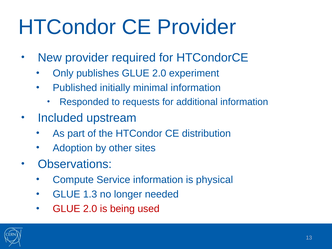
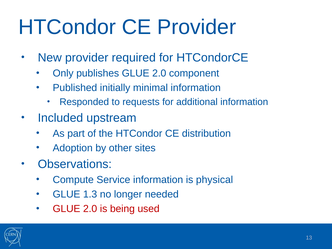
experiment: experiment -> component (194, 73)
